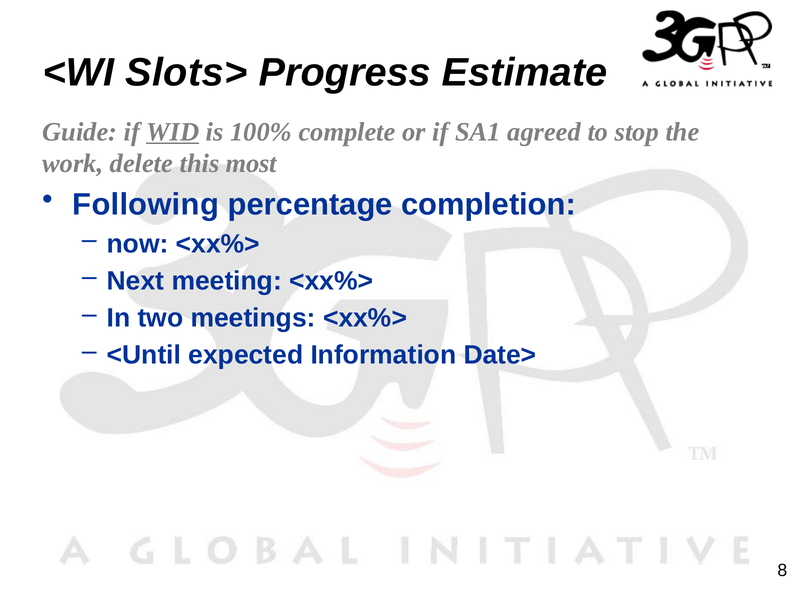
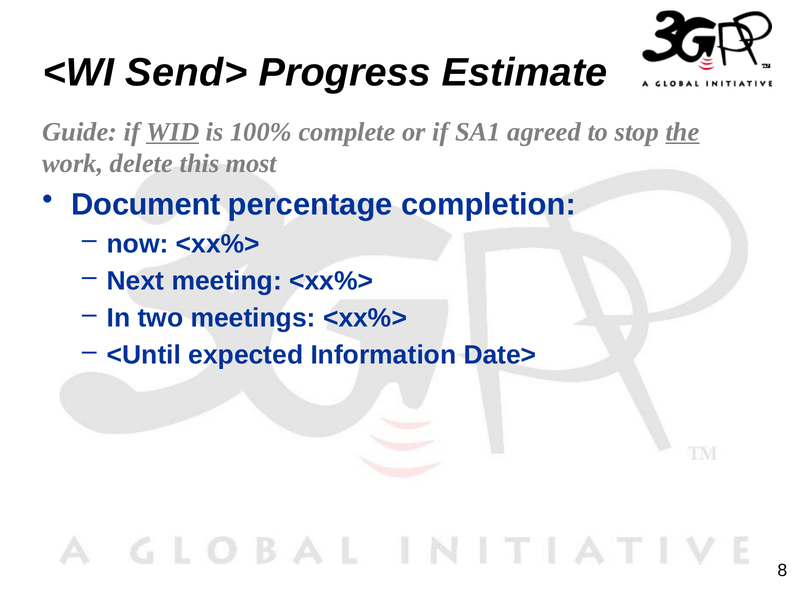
Slots>: Slots> -> Send> (186, 73)
the underline: none -> present (682, 132)
Following: Following -> Document (146, 205)
